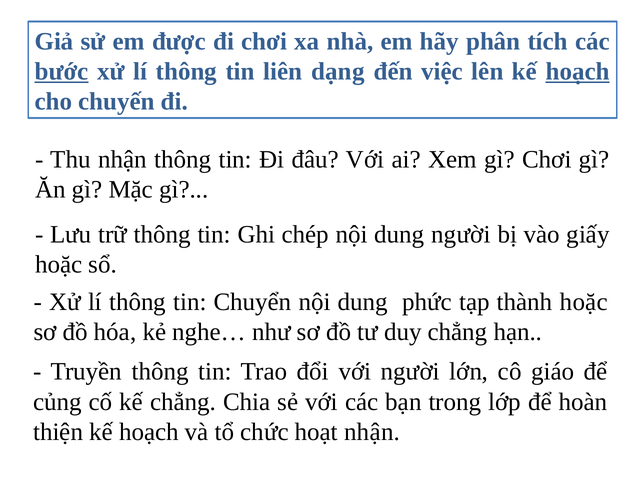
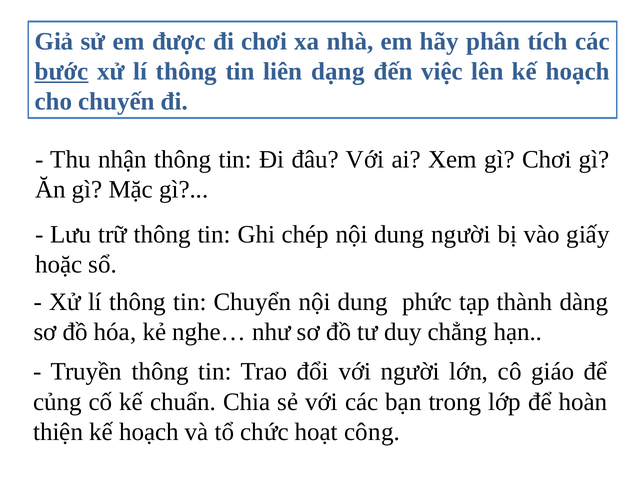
hoạch underline: present -> none (578, 71)
thành hoặc: hoặc -> dàng (584, 302)
kế chẳng: chẳng -> chuẩn (183, 402)
hoạt nhận: nhận -> công (372, 432)
